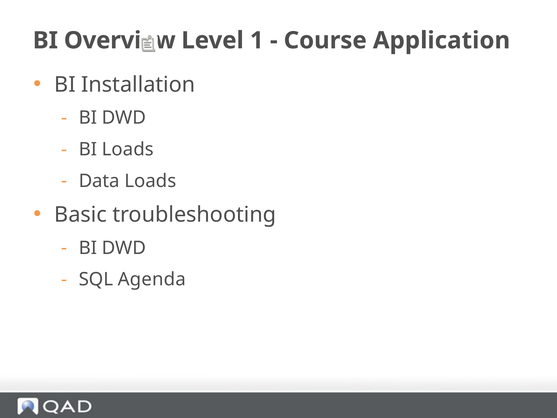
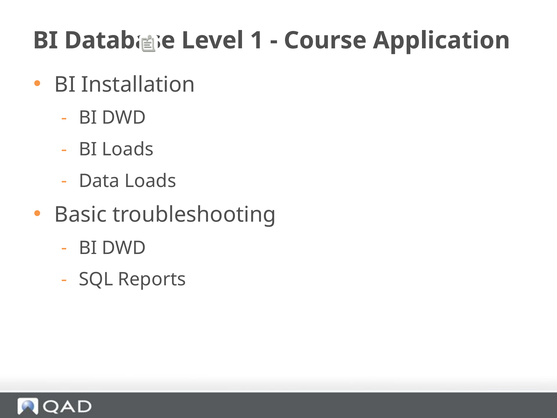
Overview: Overview -> Database (120, 40)
Agenda: Agenda -> Reports (152, 279)
